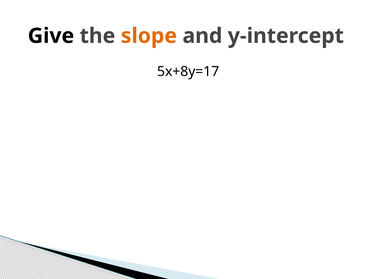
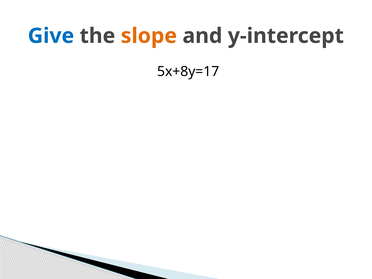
Give colour: black -> blue (51, 36)
